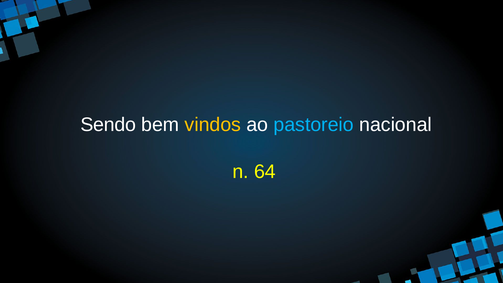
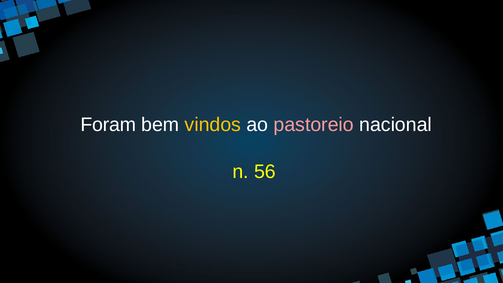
Sendo: Sendo -> Foram (108, 125)
pastoreio colour: light blue -> pink (314, 125)
64: 64 -> 56 (265, 172)
